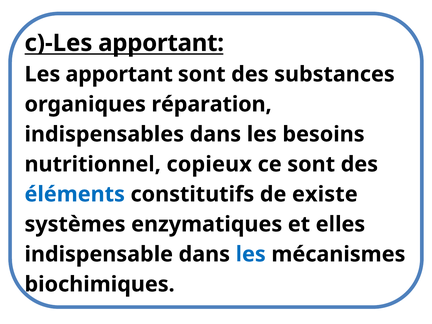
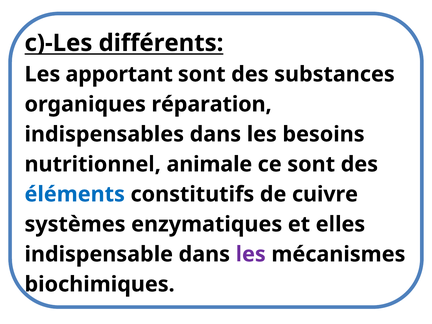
c)-Les apportant: apportant -> différents (161, 43)
copieux: copieux -> animale (209, 164)
existe: existe -> cuivre (325, 194)
les colour: blue -> purple (251, 254)
